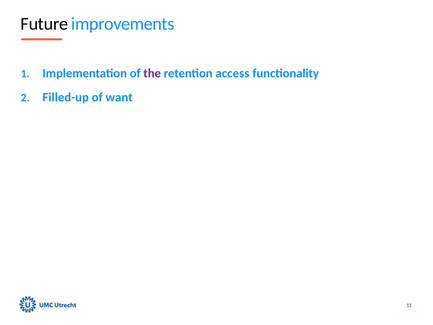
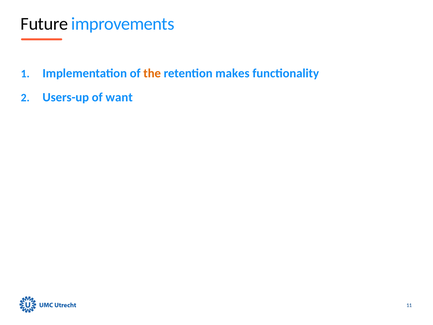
the colour: purple -> orange (152, 73)
access: access -> makes (232, 73)
Filled-up: Filled-up -> Users-up (66, 97)
